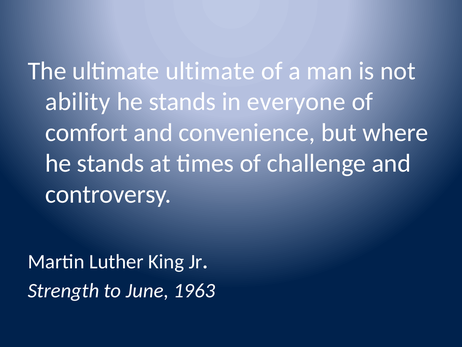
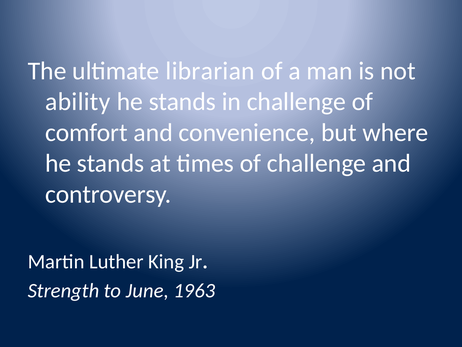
ultimate ultimate: ultimate -> librarian (210, 71)
in everyone: everyone -> challenge (296, 102)
